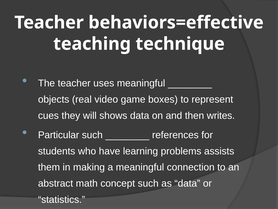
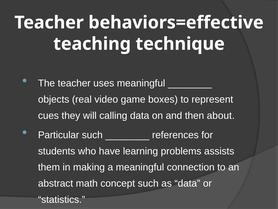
shows: shows -> calling (113, 115)
writes: writes -> about (221, 115)
